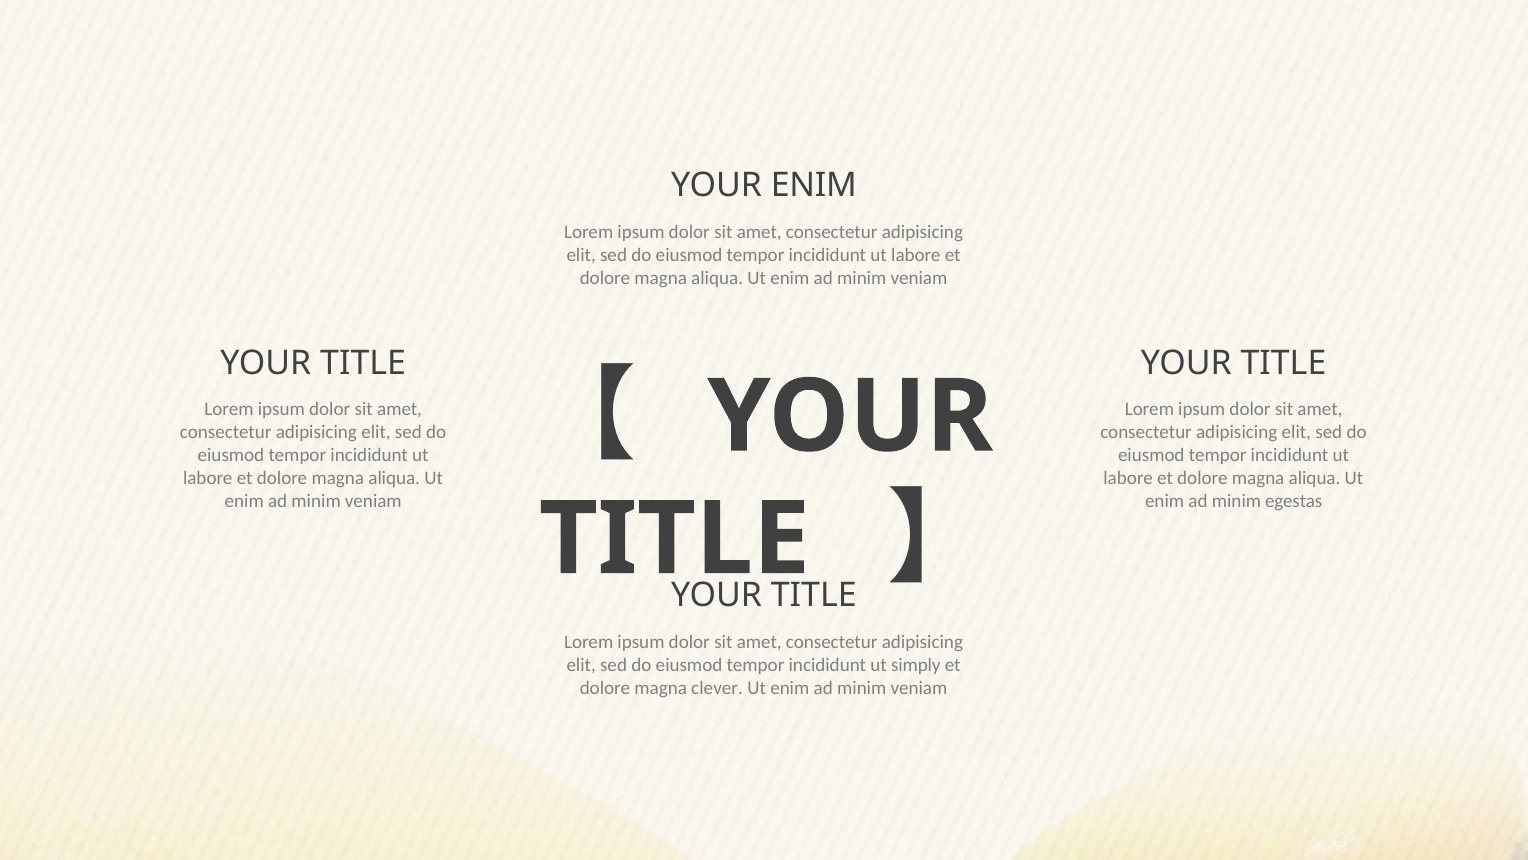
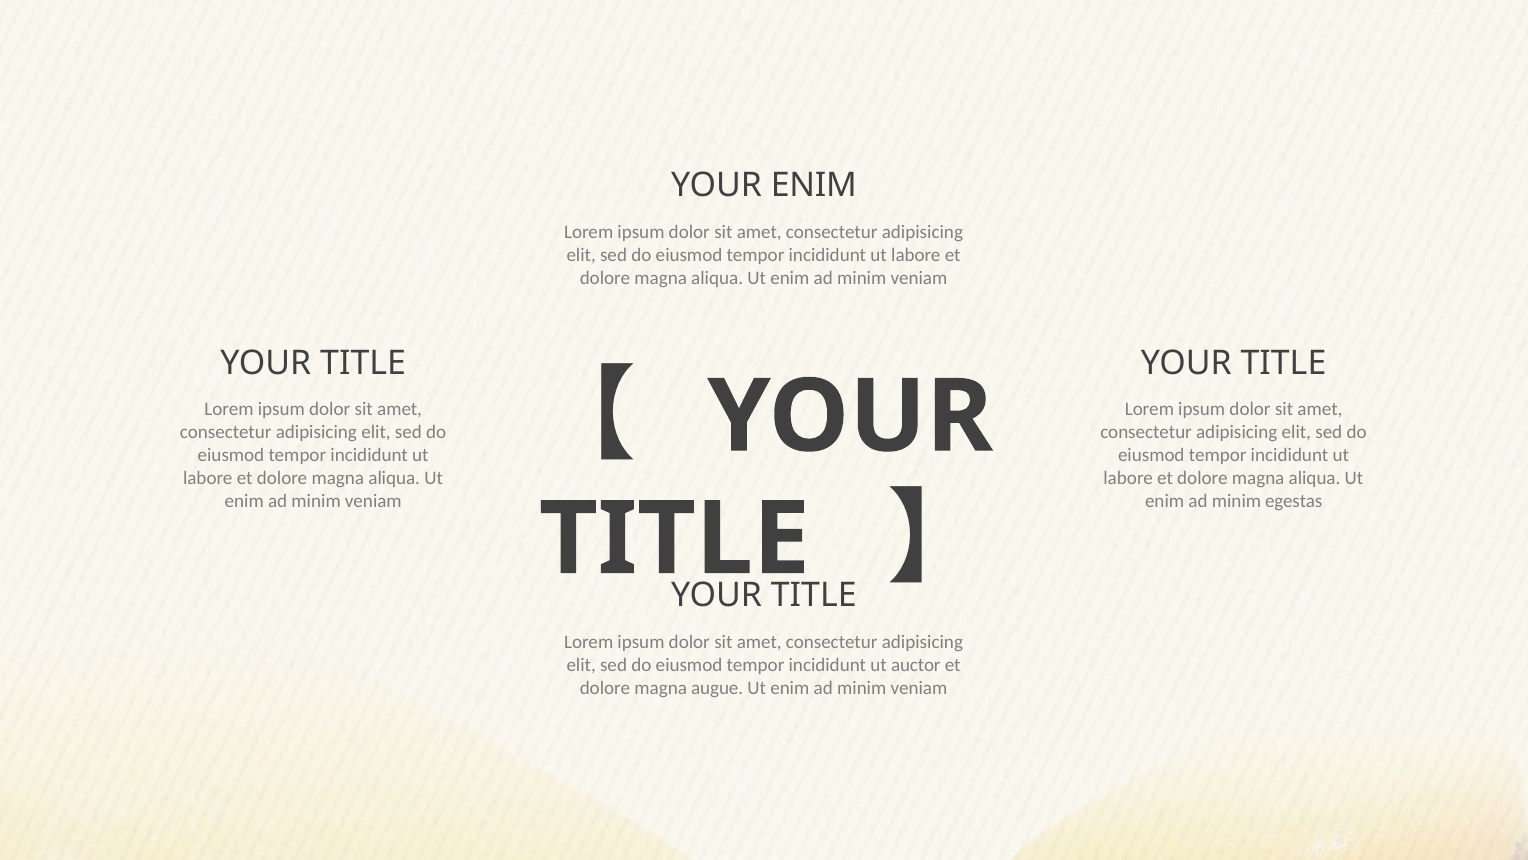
simply: simply -> auctor (916, 664)
clever: clever -> augue (717, 687)
